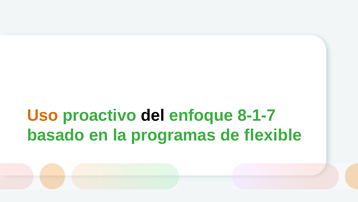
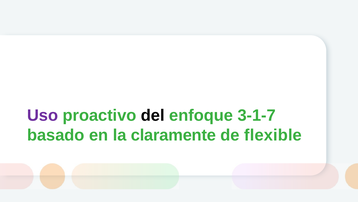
Uso colour: orange -> purple (43, 115)
8-1-7: 8-1-7 -> 3-1-7 (257, 115)
programas: programas -> claramente (173, 135)
